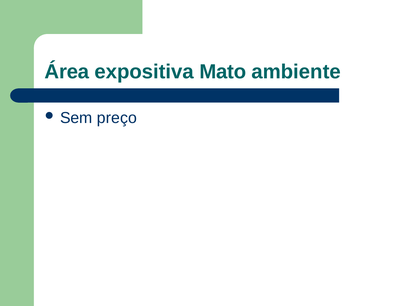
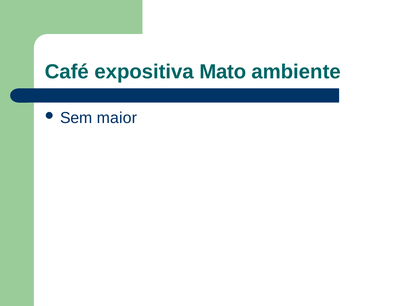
Área: Área -> Café (67, 72)
preço: preço -> maior (117, 118)
